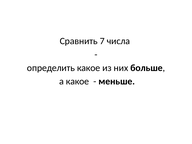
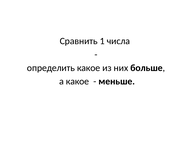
7: 7 -> 1 (102, 41)
